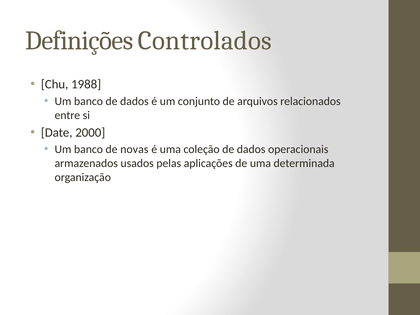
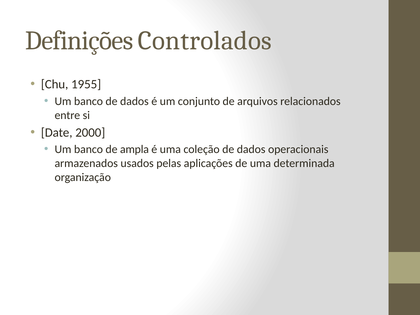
1988: 1988 -> 1955 (86, 84)
novas: novas -> ampla (134, 149)
